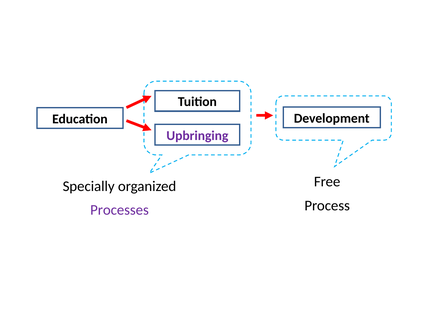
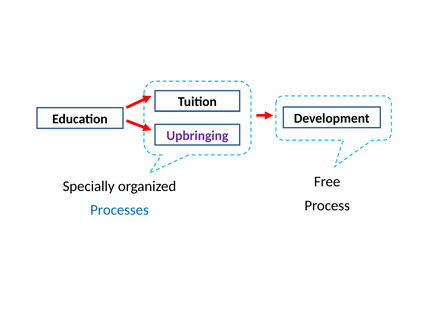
Processes colour: purple -> blue (120, 210)
